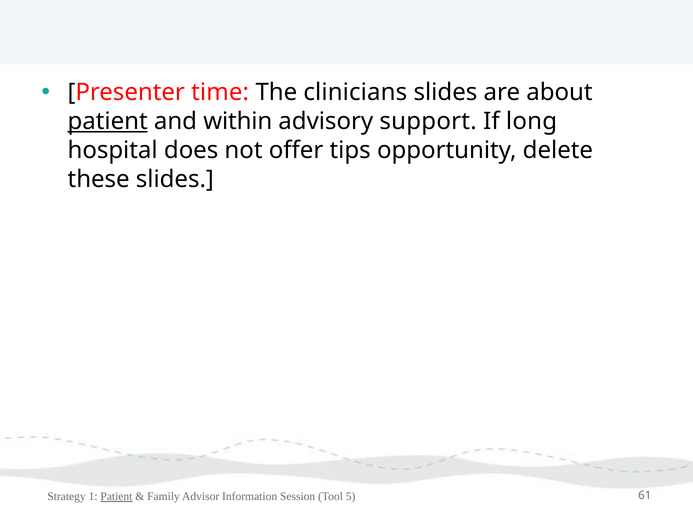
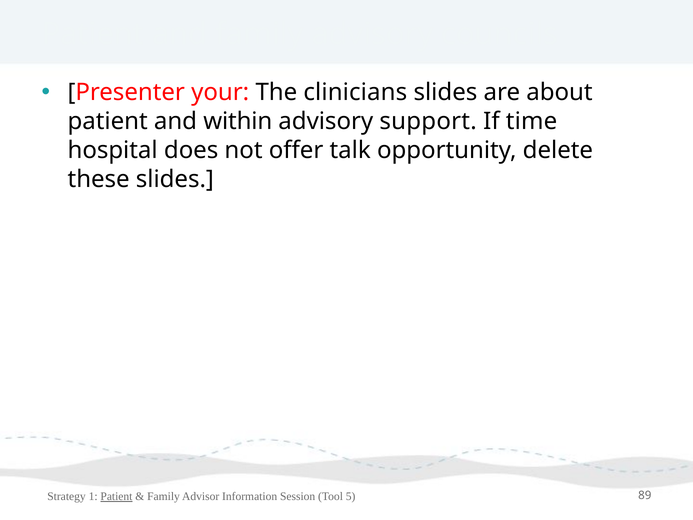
time: time -> your (220, 92)
patient underline: present -> none (108, 121)
long: long -> time (532, 121)
tips: tips -> talk (350, 150)
61: 61 -> 89 (645, 495)
